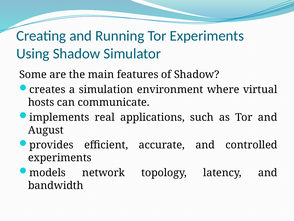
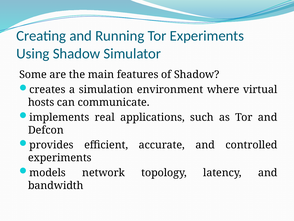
August: August -> Defcon (46, 130)
